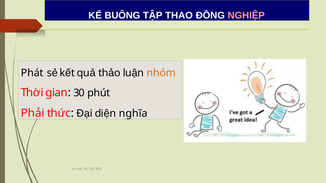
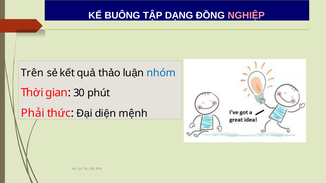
THAO: THAO -> DẠNG (179, 15)
Phát: Phát -> Trên (32, 73)
nhóm colour: orange -> blue (161, 73)
nghĩa: nghĩa -> mệnh (133, 114)
